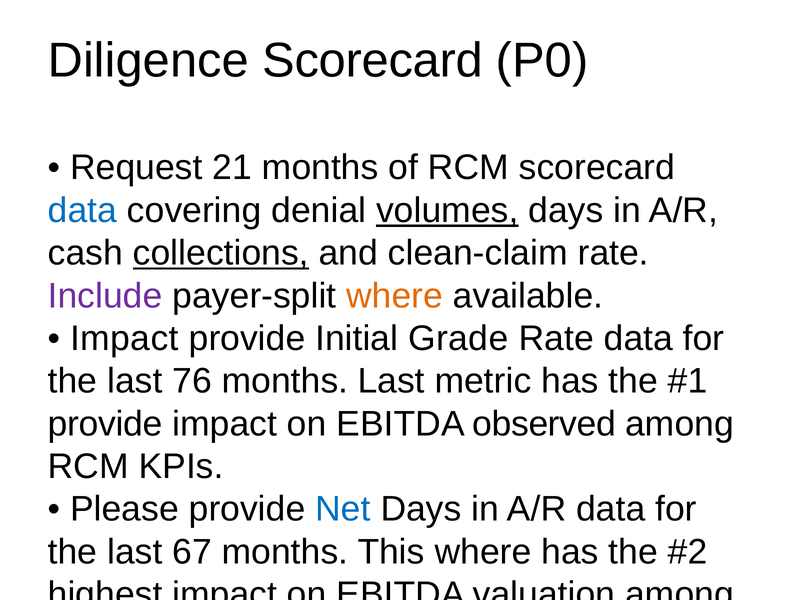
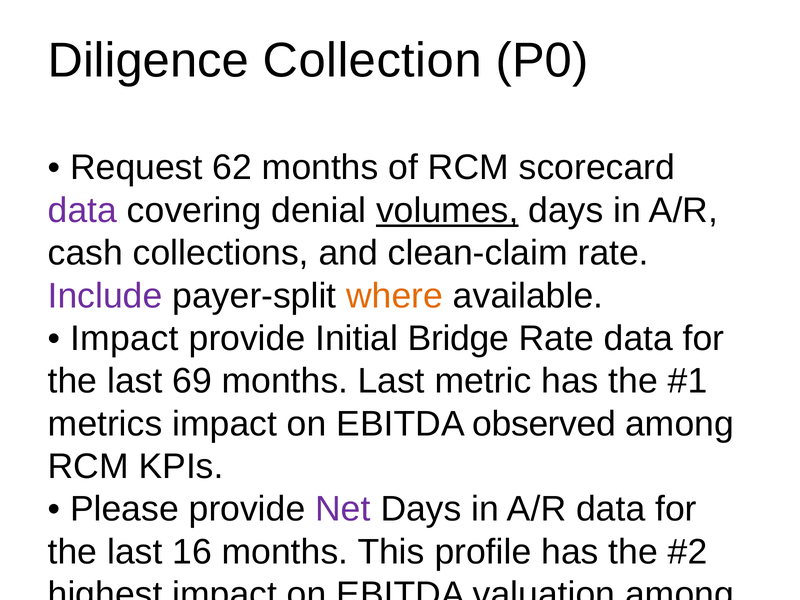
Diligence Scorecard: Scorecard -> Collection (372, 61)
21: 21 -> 62 (232, 168)
data colour: blue -> purple (82, 210)
collections underline: present -> none (221, 253)
Grade: Grade -> Bridge (459, 338)
76: 76 -> 69 (192, 381)
provide: provide -> metrics (105, 424)
Net colour: blue -> purple (343, 509)
67: 67 -> 16 (192, 552)
This where: where -> profile (483, 552)
